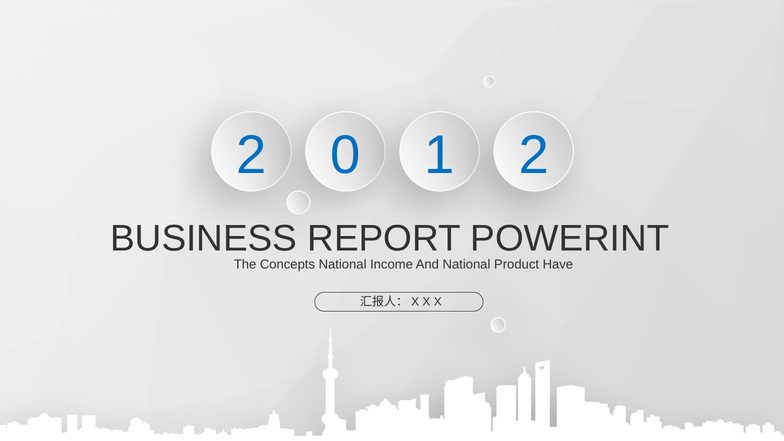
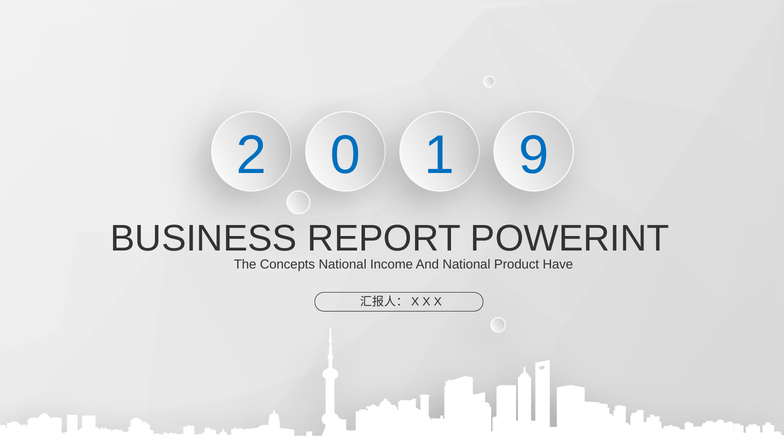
2: 2 -> 9 (534, 155)
